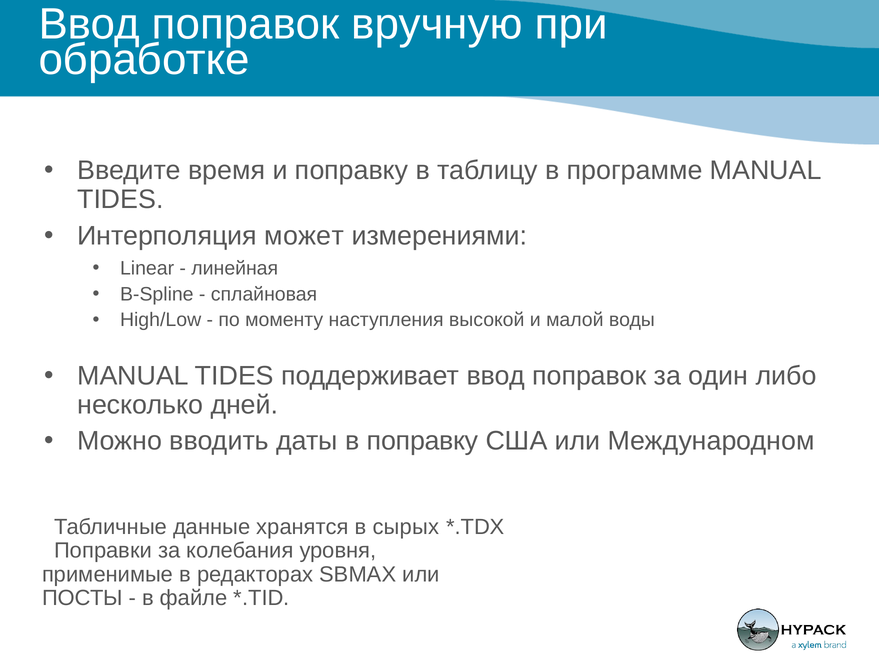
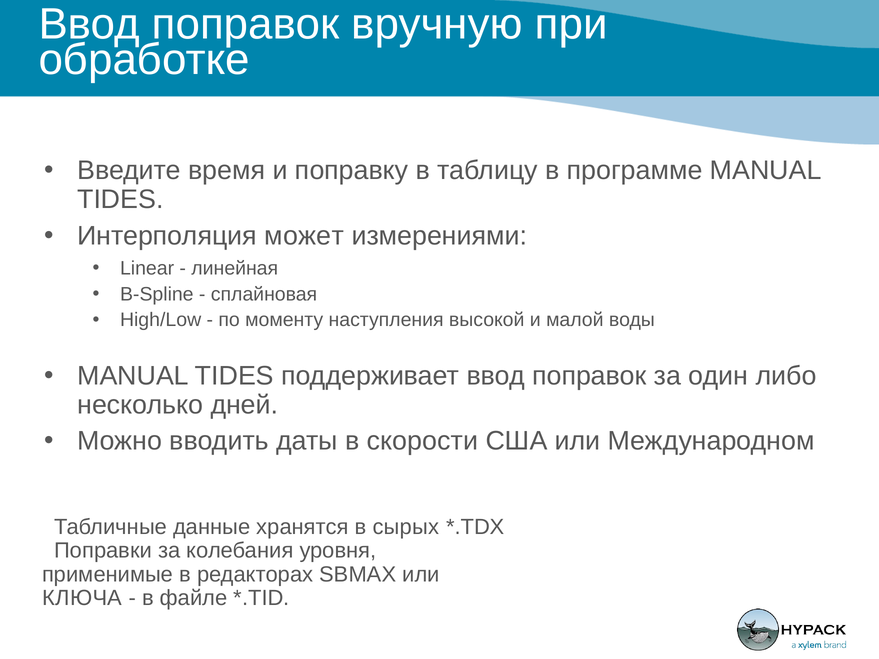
в поправку: поправку -> скорости (422, 441)
ПОСТЫ: ПОСТЫ -> КЛЮЧА (82, 598)
